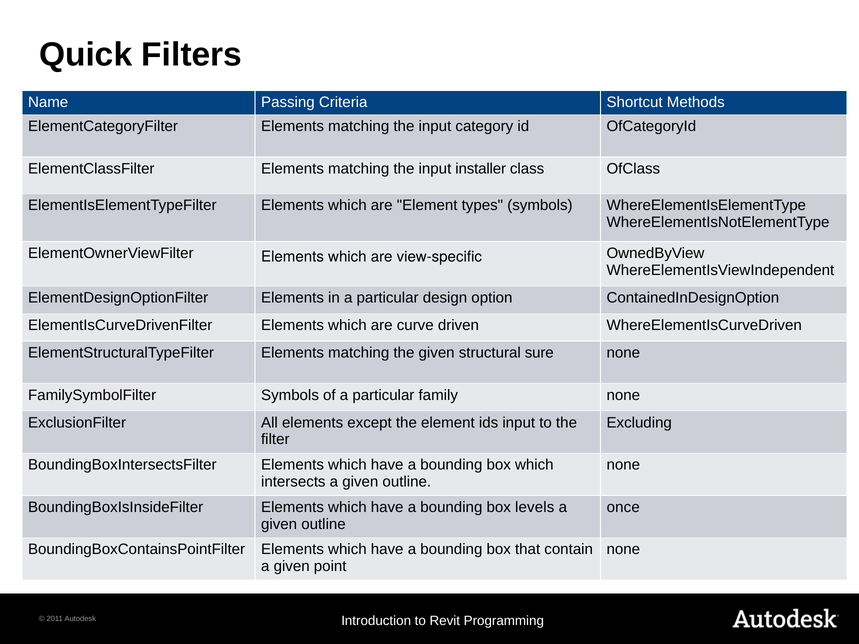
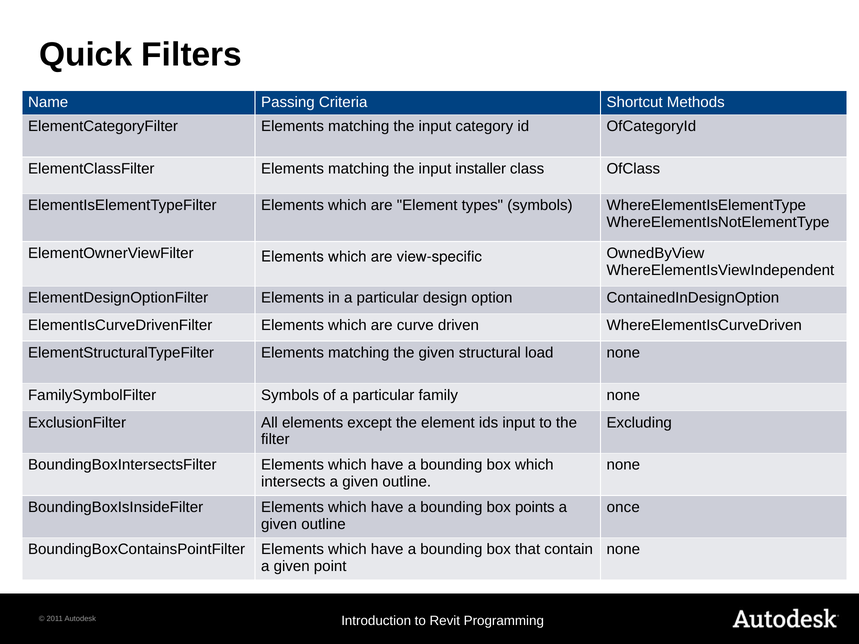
sure: sure -> load (539, 353)
levels: levels -> points (535, 507)
